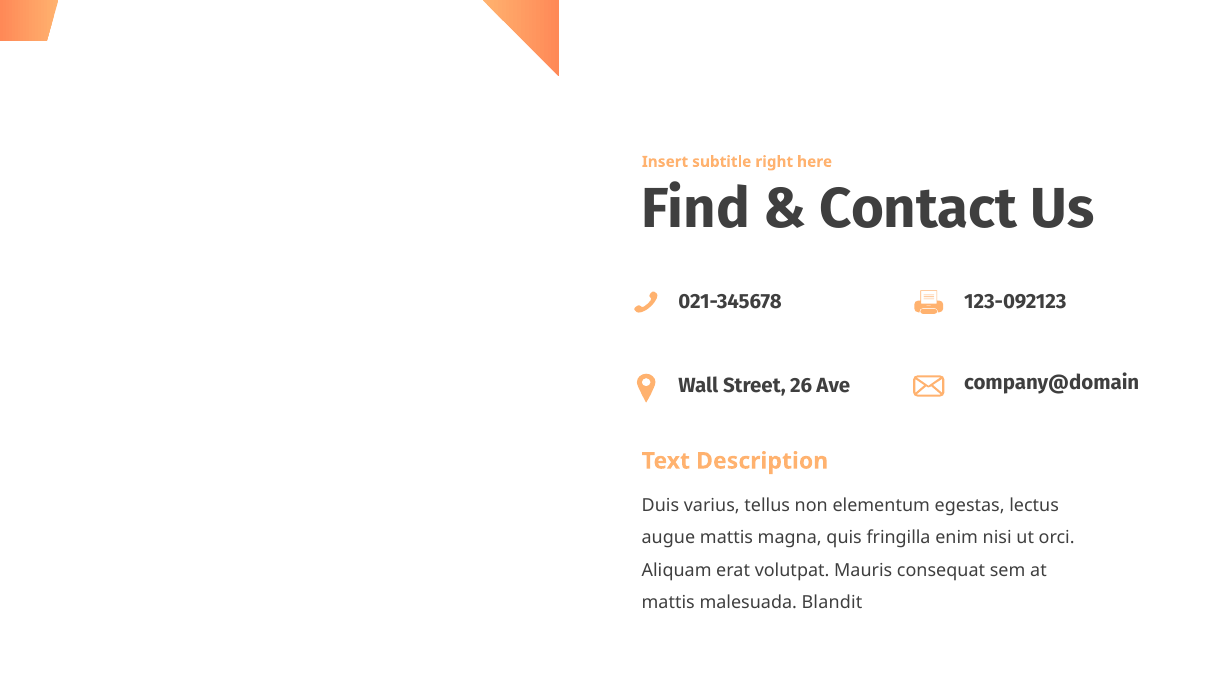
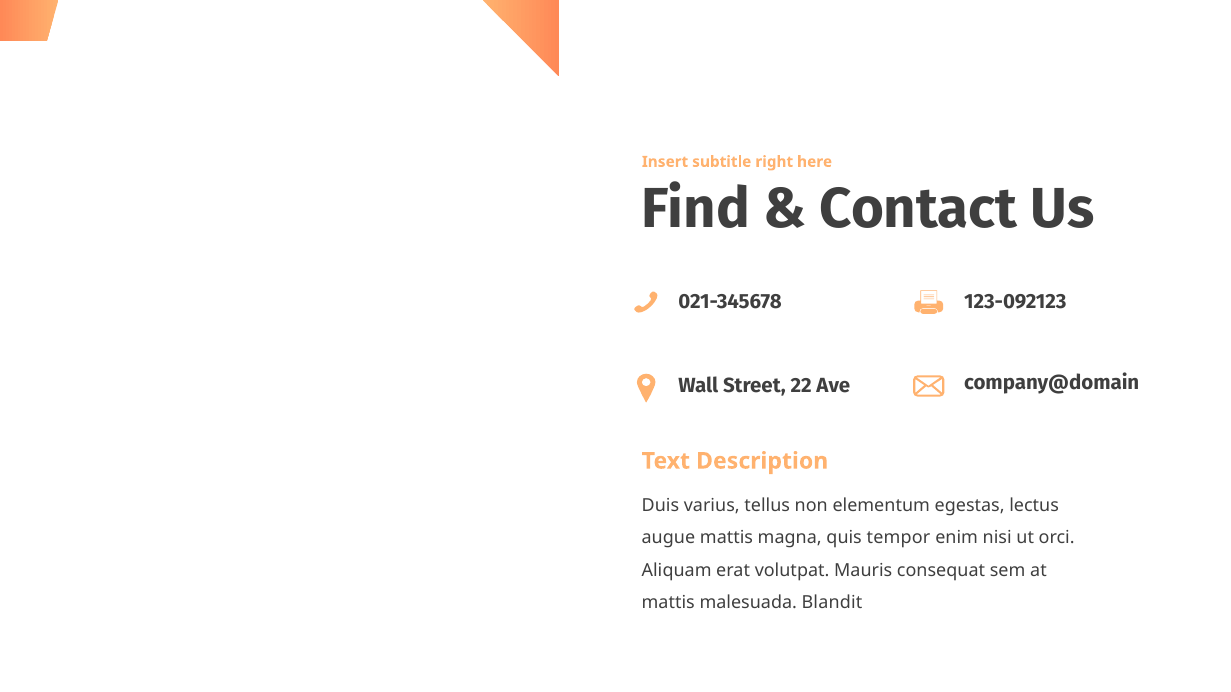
26: 26 -> 22 (801, 386)
fringilla: fringilla -> tempor (898, 538)
